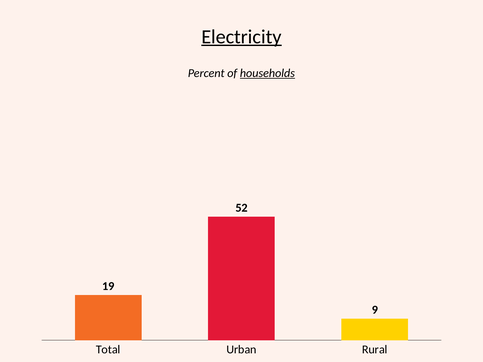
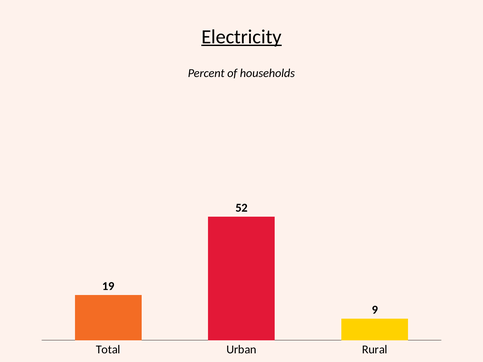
households underline: present -> none (267, 73)
